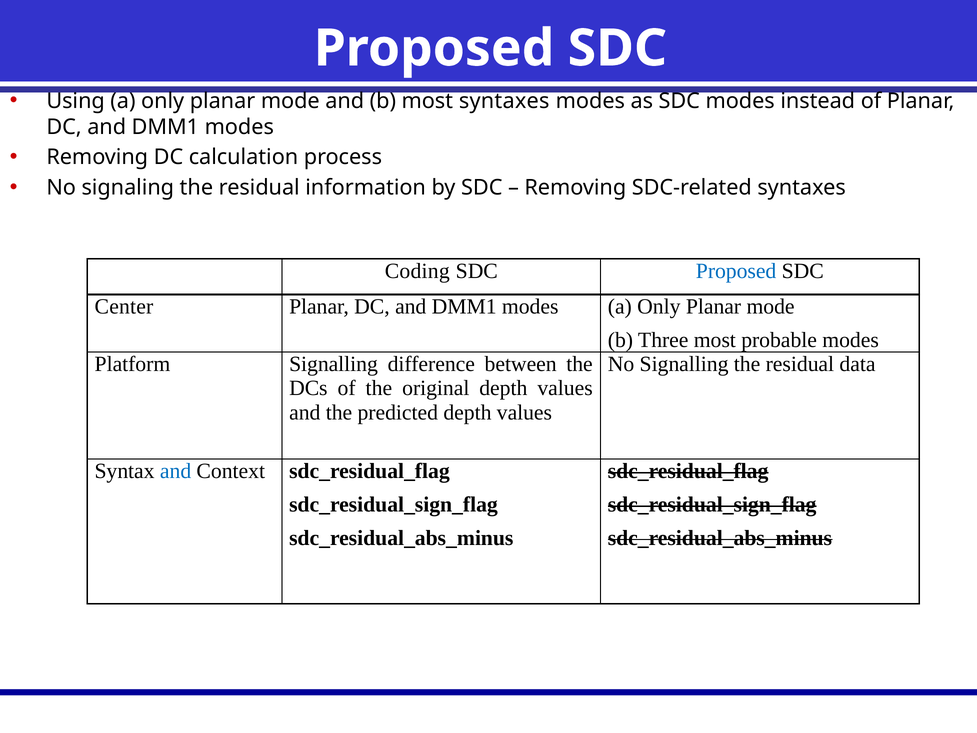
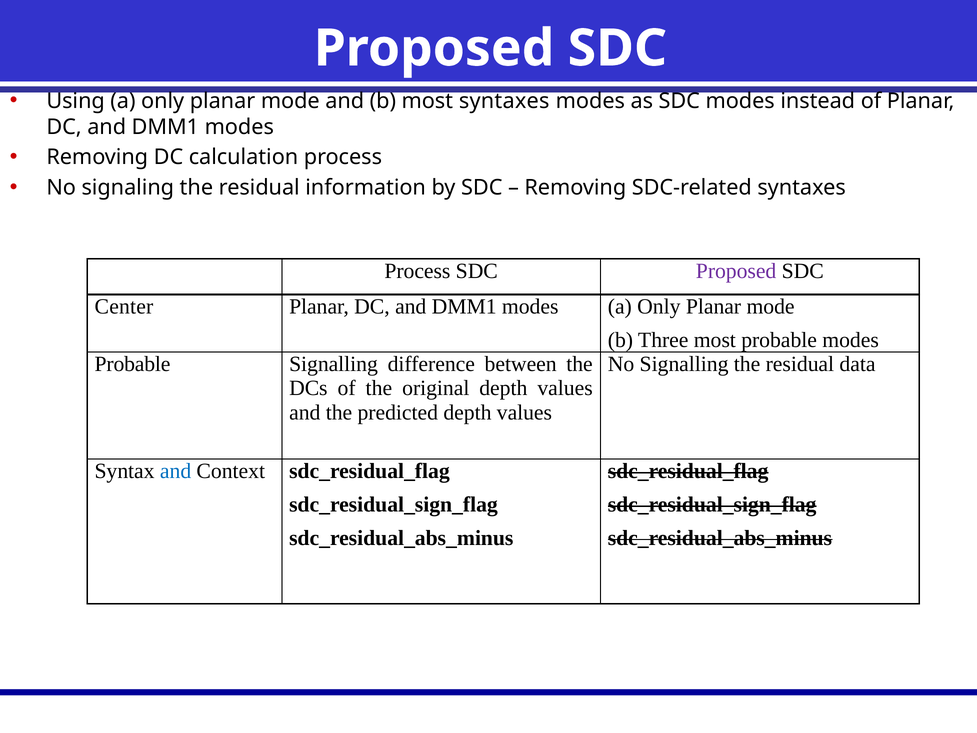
Coding: Coding -> Process (417, 271)
Proposed colour: blue -> purple (736, 271)
Platform: Platform -> Probable (133, 364)
